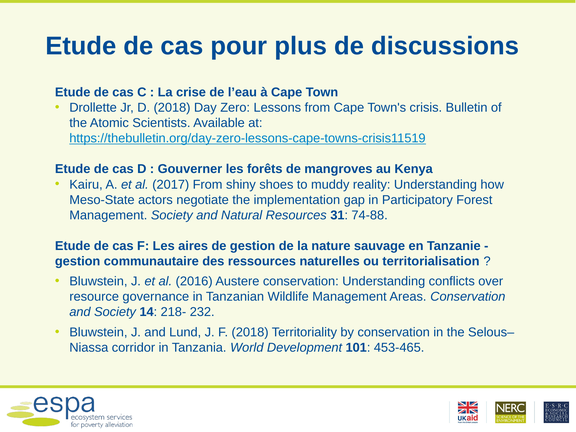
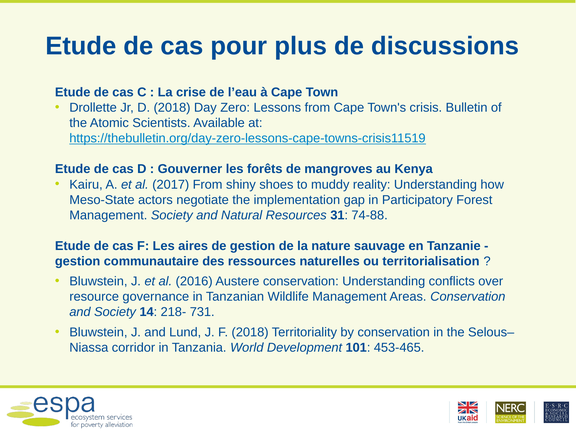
232: 232 -> 731 (202, 312)
